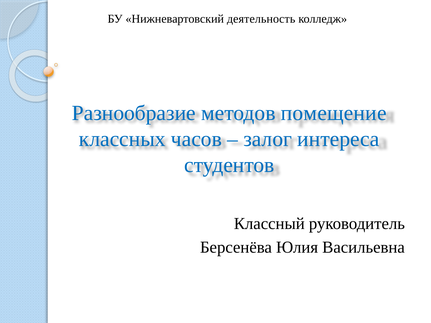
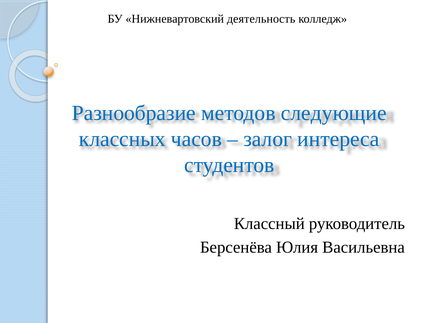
помещение: помещение -> следующие (334, 113)
